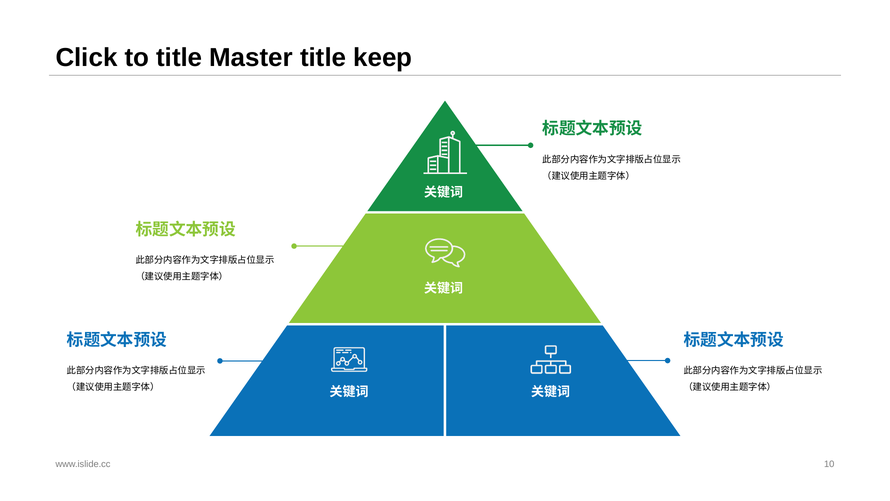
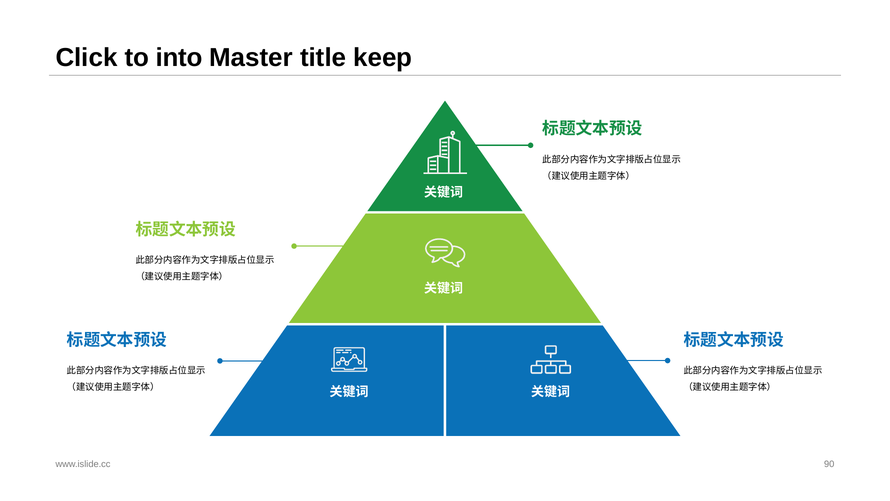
to title: title -> into (179, 58)
10: 10 -> 90 (829, 464)
